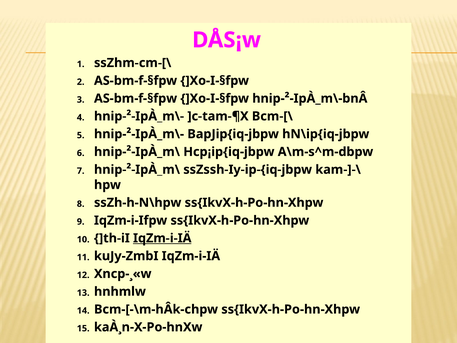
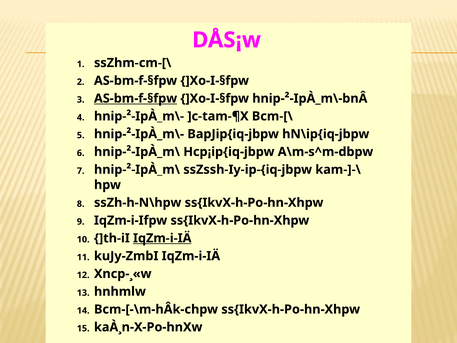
AS-bm-f-§fpw underline: none -> present (136, 98)
